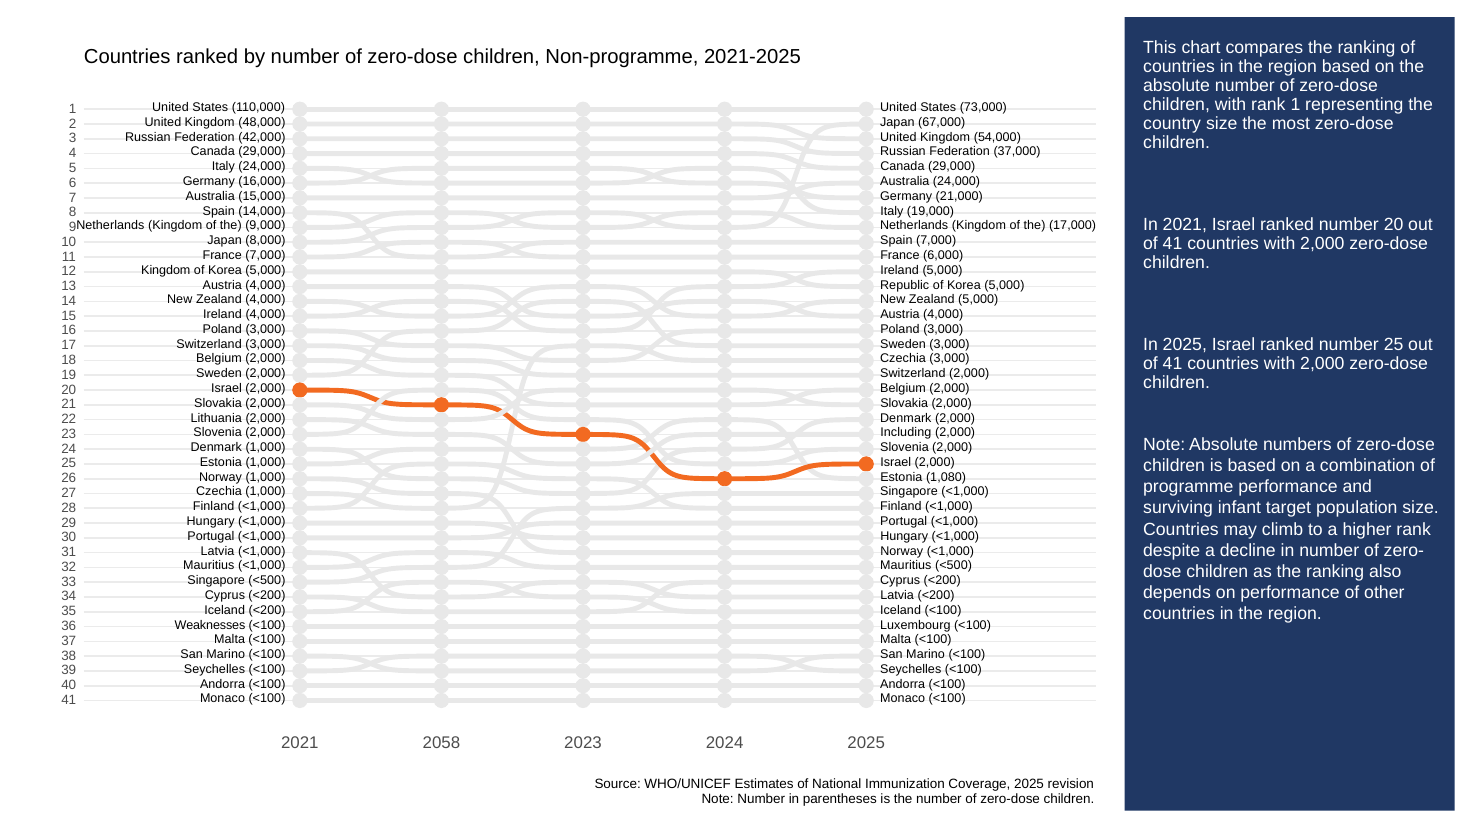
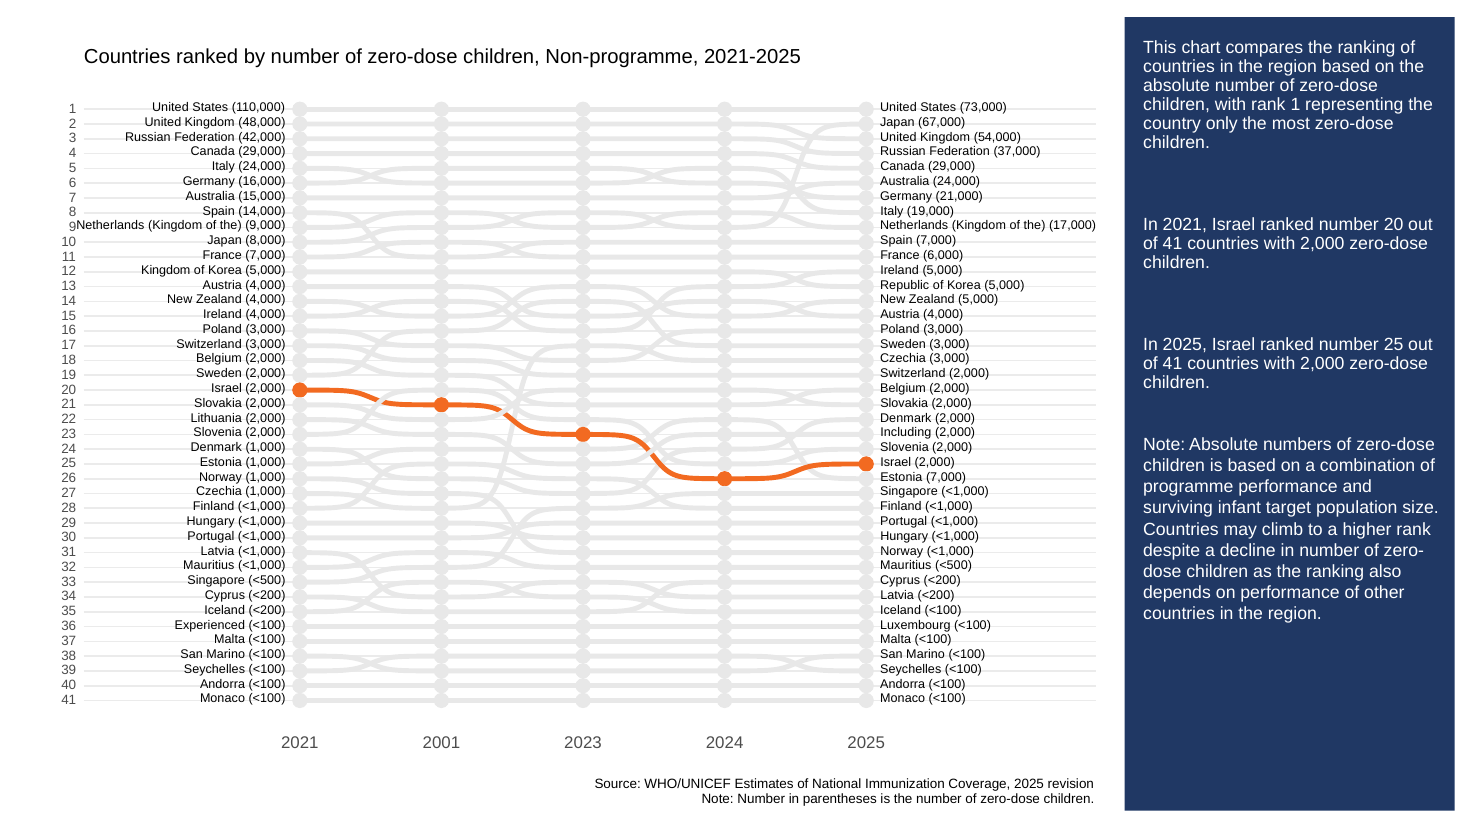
country size: size -> only (1222, 124)
Estonia 1,080: 1,080 -> 7,000 (946, 477)
Weaknesses: Weaknesses -> Experienced (210, 625)
2058: 2058 -> 2001 (441, 743)
